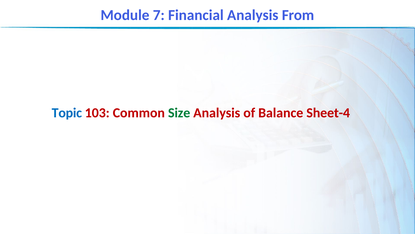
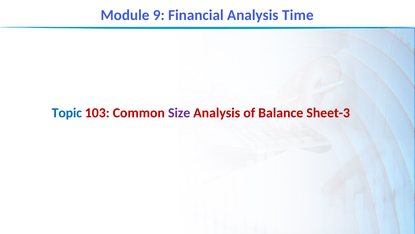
7: 7 -> 9 (159, 15)
From: From -> Time (298, 15)
Size colour: green -> purple (179, 113)
Sheet-4: Sheet-4 -> Sheet-3 (328, 113)
